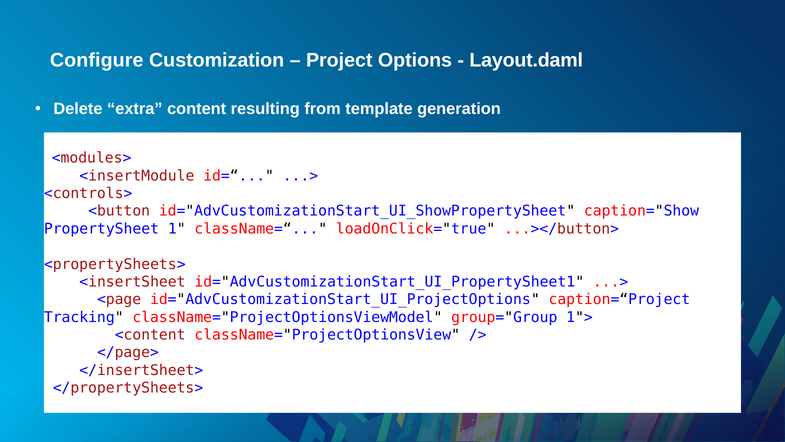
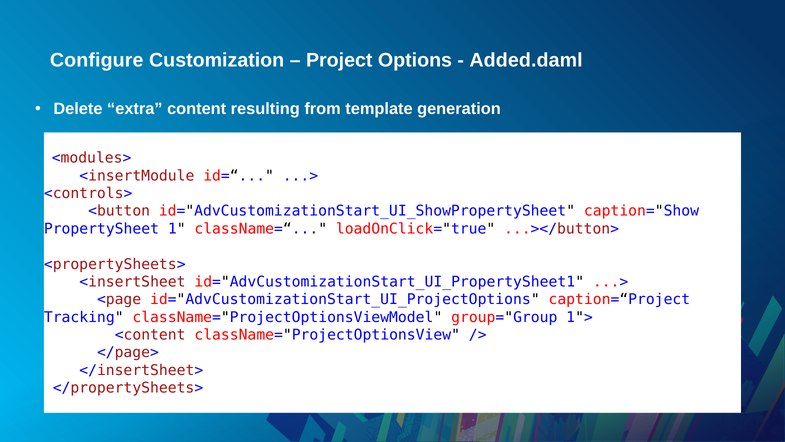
Layout.daml: Layout.daml -> Added.daml (526, 60)
